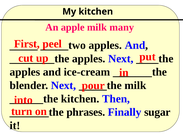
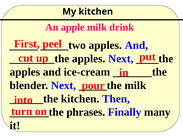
many: many -> drink (122, 27)
sugar: sugar -> many (157, 112)
